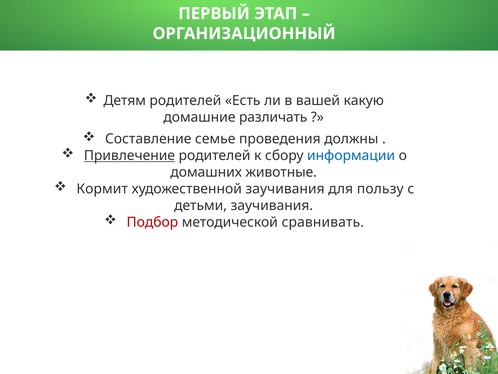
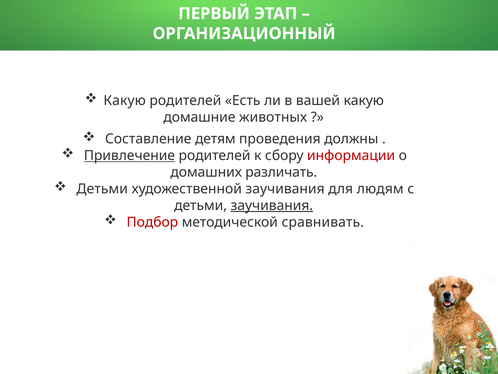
Детям: Детям -> Какую (125, 100)
различать: различать -> животных (273, 117)
семье: семье -> детям (215, 139)
информации colour: blue -> red (351, 155)
животные: животные -> различать (281, 172)
Кормит: Кормит -> Детьми (102, 189)
пользу: пользу -> людям (380, 189)
заучивания underline: none -> present (272, 205)
